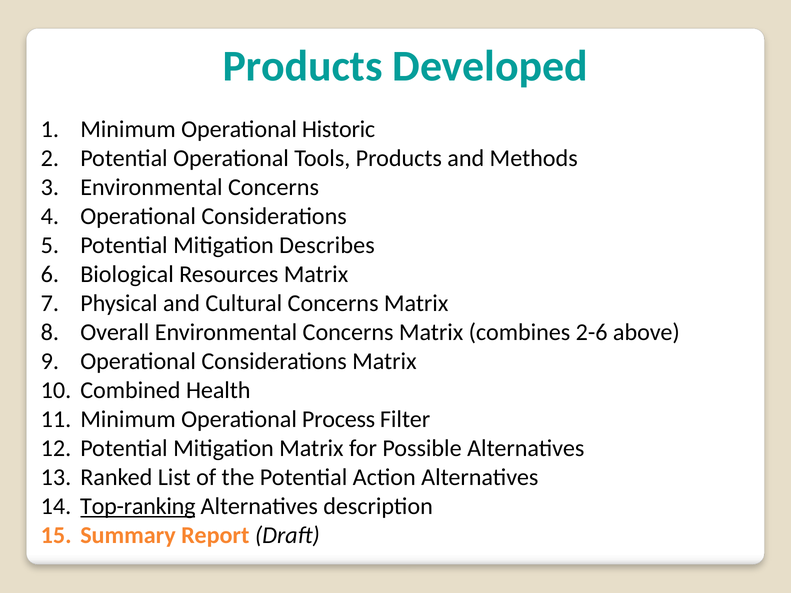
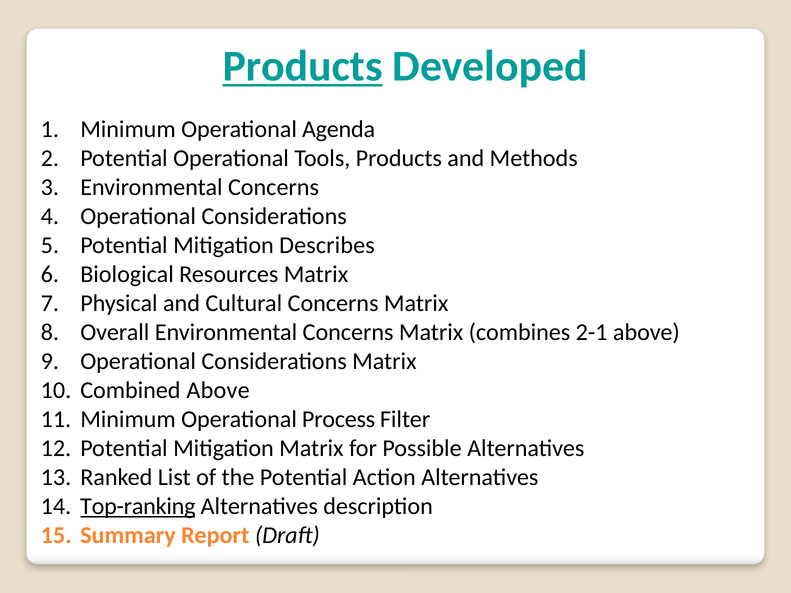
Products underline: none -> present (303, 66)
Historic: Historic -> Agenda (339, 129)
2-6: 2-6 -> 2-1 (592, 332)
Combined Health: Health -> Above (218, 390)
